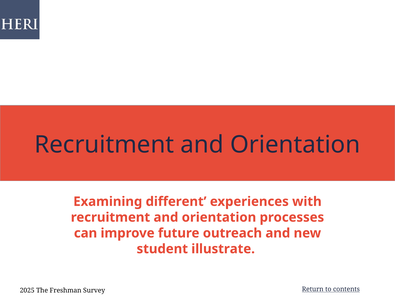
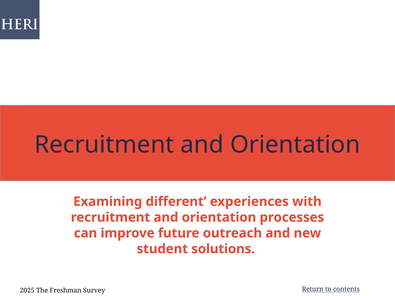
illustrate: illustrate -> solutions (223, 249)
